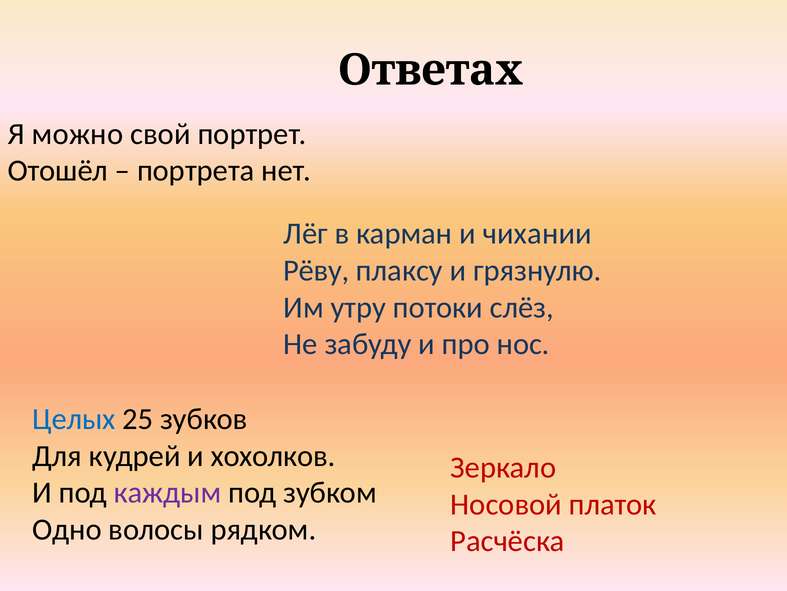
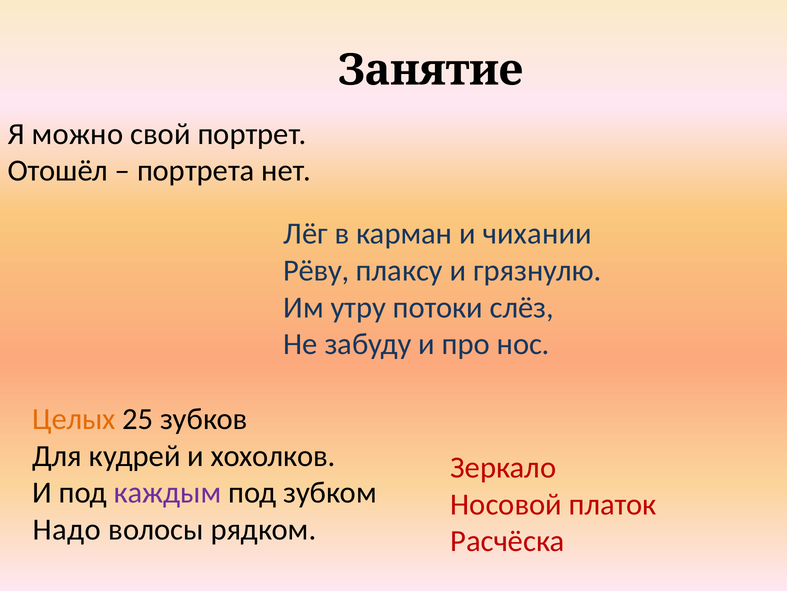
Ответах: Ответах -> Занятие (431, 70)
Целых colour: blue -> orange (74, 419)
Одно: Одно -> Надо (67, 529)
